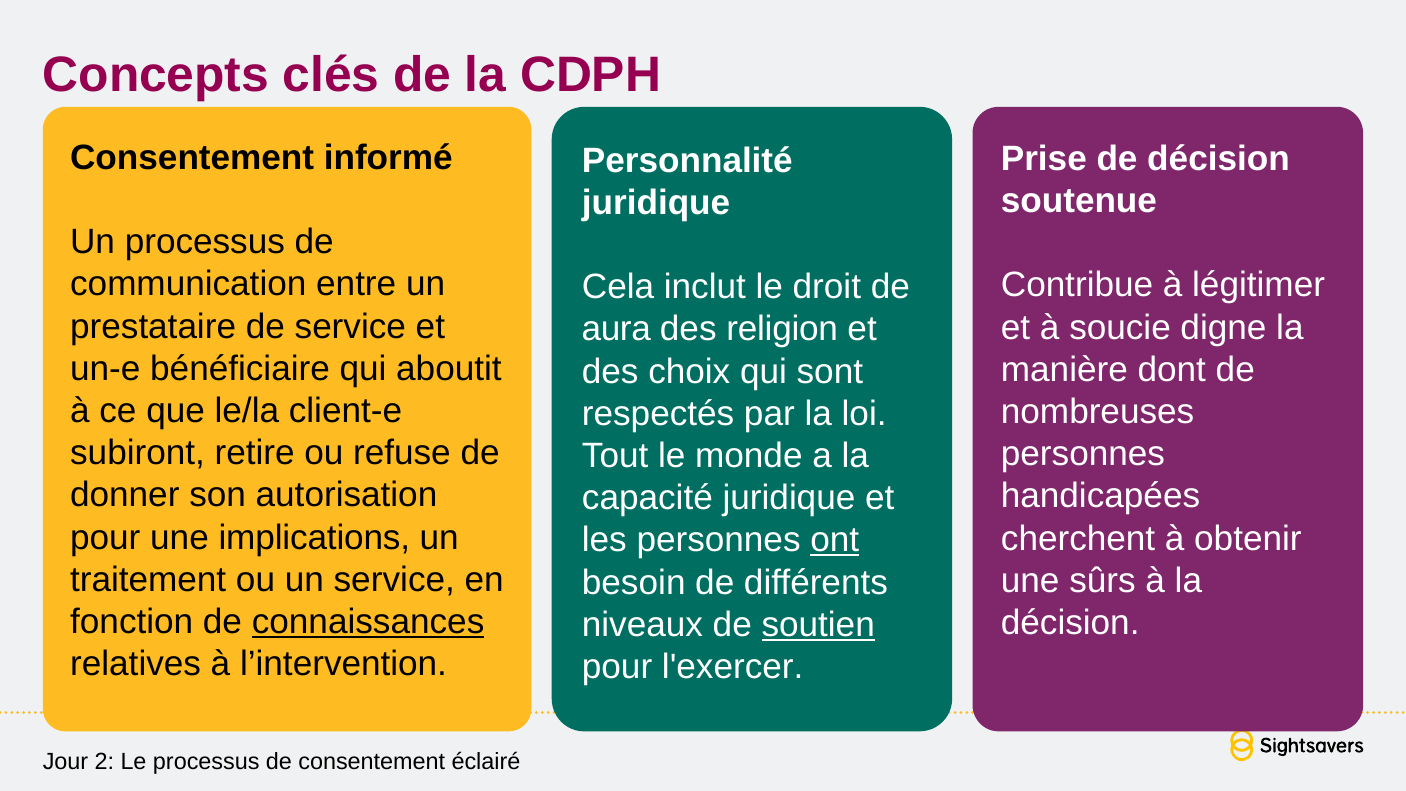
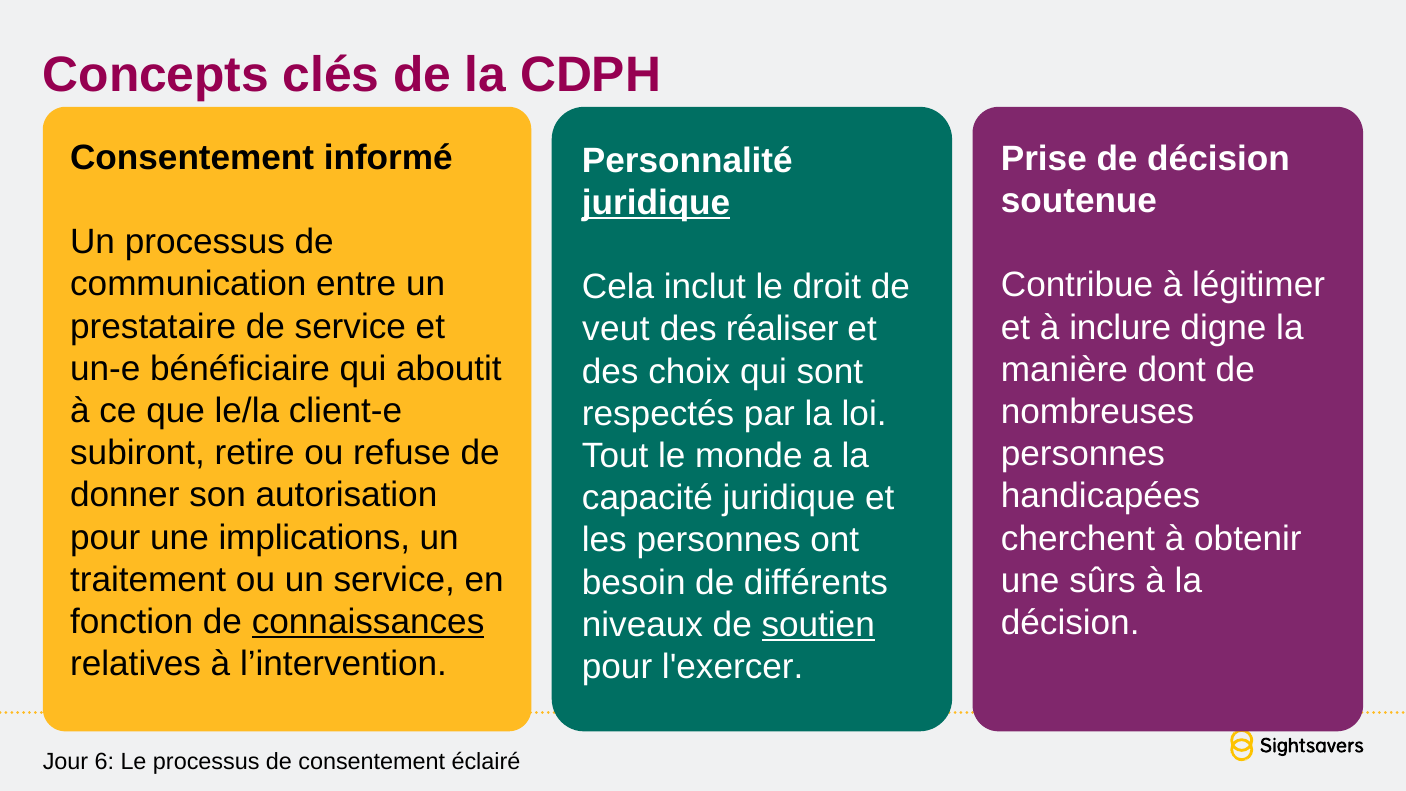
juridique underline: none -> present (656, 203)
soucie: soucie -> inclure (1120, 327)
aura: aura -> veut (616, 329)
religion: religion -> réaliser (782, 329)
ont underline: present -> none (835, 540)
2: 2 -> 6 (104, 761)
